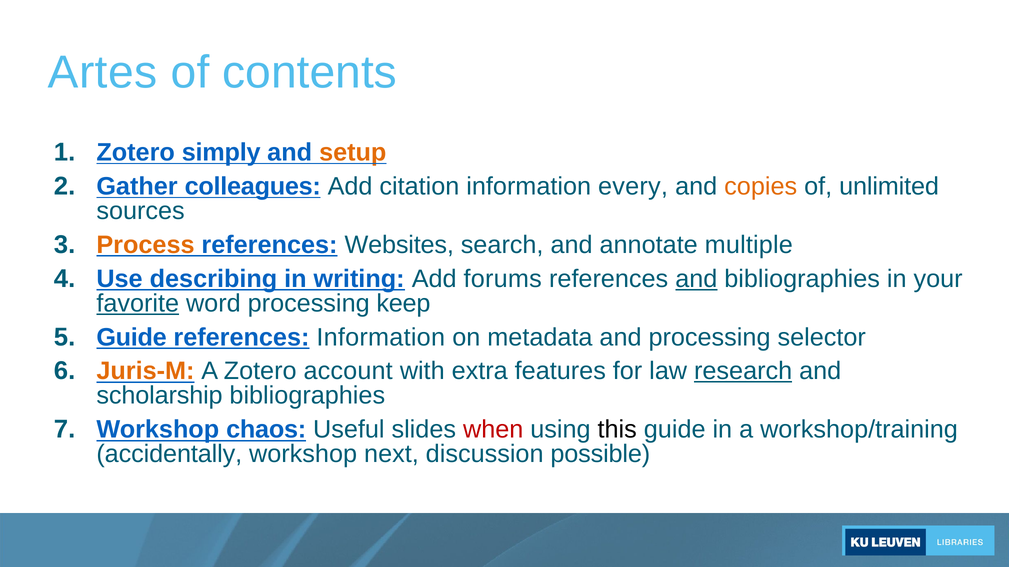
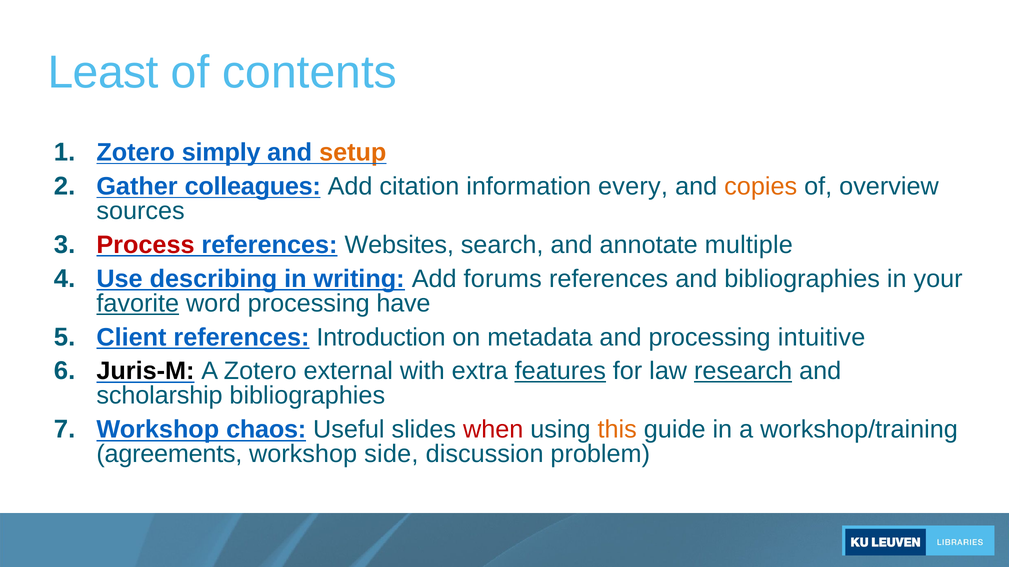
Artes: Artes -> Least (103, 72)
unlimited: unlimited -> overview (889, 187)
Process colour: orange -> red (146, 245)
and underline: present -> none (696, 279)
keep: keep -> have (403, 304)
Guide: Guide -> Client (131, 338)
references Information: Information -> Introduction (381, 338)
selector: selector -> intuitive (822, 338)
Juris-M colour: orange -> black (145, 372)
account: account -> external (348, 372)
features underline: none -> present (560, 372)
this colour: black -> orange (617, 430)
accidentally: accidentally -> agreements (169, 455)
next: next -> side (391, 455)
possible: possible -> problem (600, 455)
